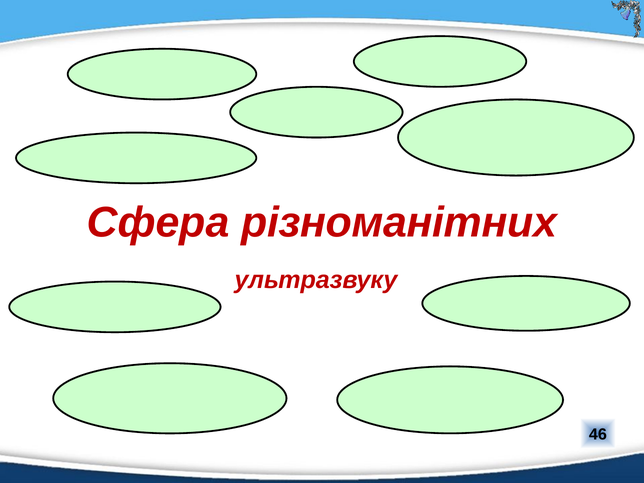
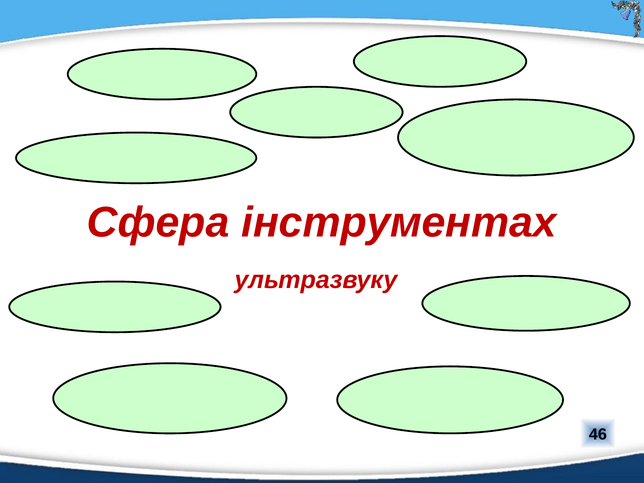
різноманітних: різноманітних -> інструментах (399, 223)
